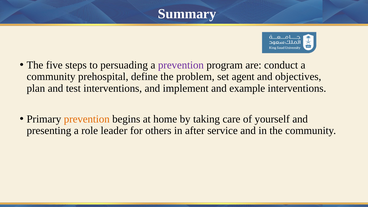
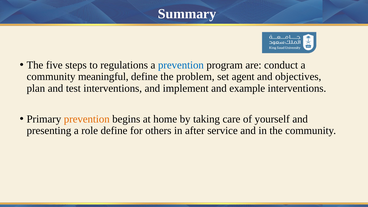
persuading: persuading -> regulations (124, 65)
prevention colour: purple -> blue (181, 65)
prehospital: prehospital -> meaningful (103, 77)
role leader: leader -> define (114, 131)
